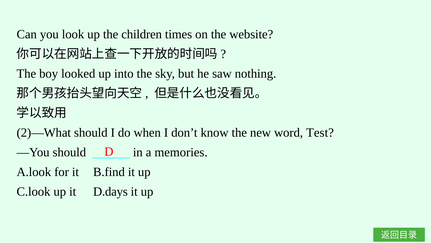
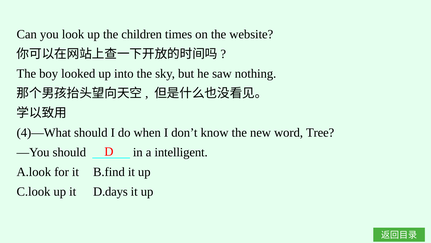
2)—What: 2)—What -> 4)—What (44, 132)
Test: Test -> Tree (320, 132)
memories: memories -> intelligent (181, 152)
